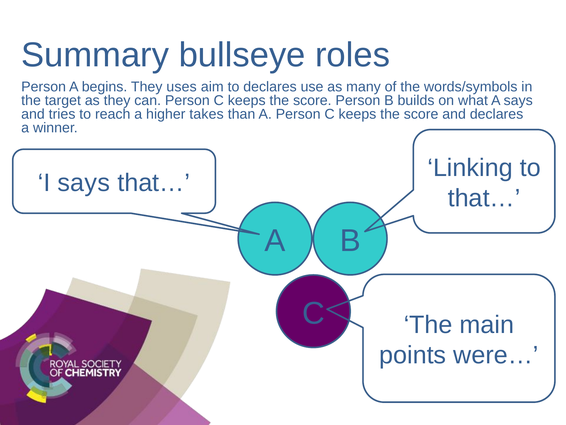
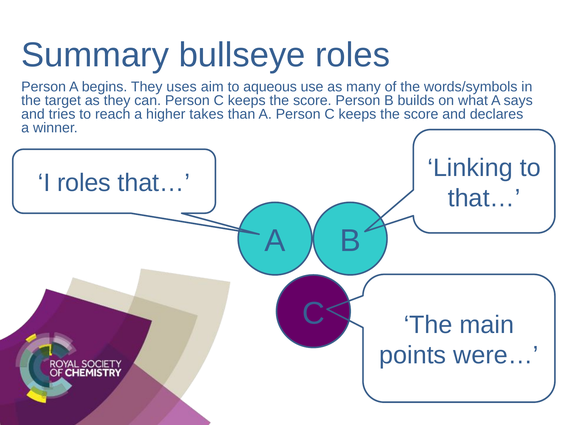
to declares: declares -> aqueous (270, 87)
I says: says -> roles (84, 183)
